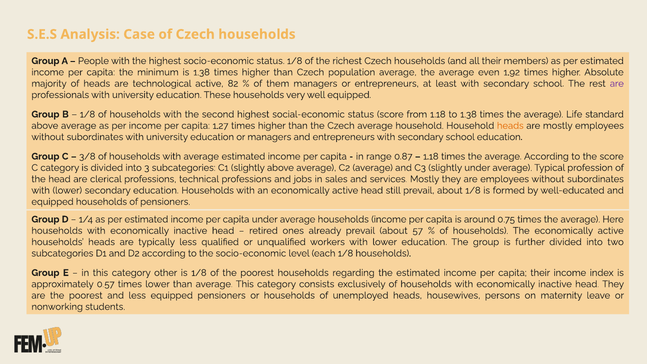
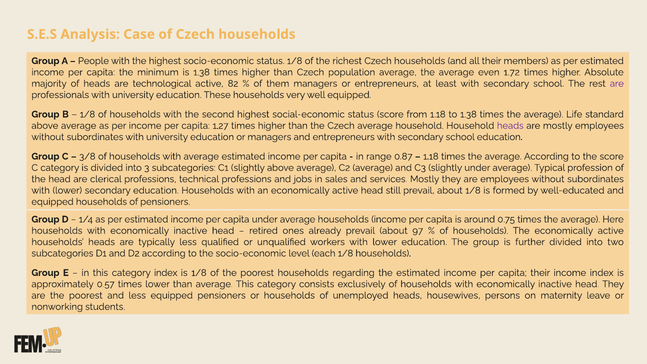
1.92: 1.92 -> 1.72 (512, 72)
heads colour: orange -> purple (510, 126)
57: 57 -> 97 (418, 231)
category other: other -> index (166, 273)
